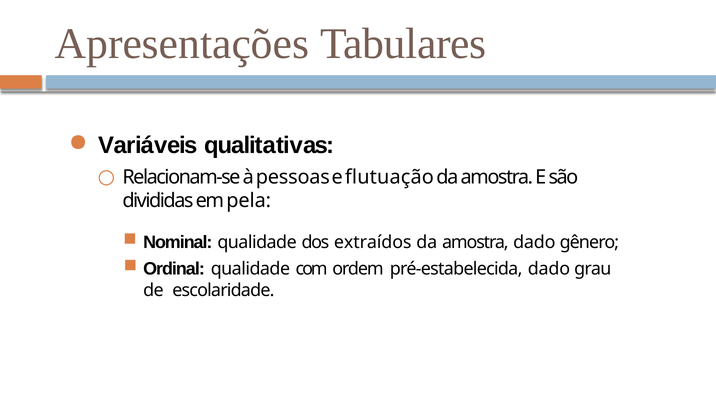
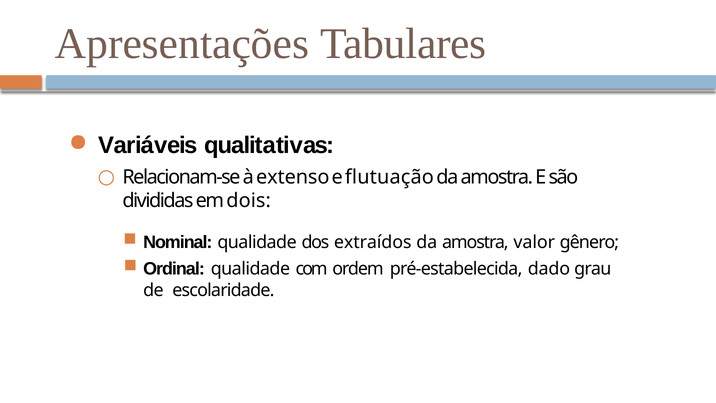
pessoas: pessoas -> extenso (293, 177)
pela: pela -> dois (249, 201)
amostra dado: dado -> valor (534, 242)
